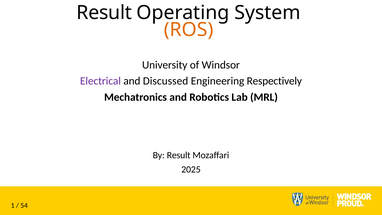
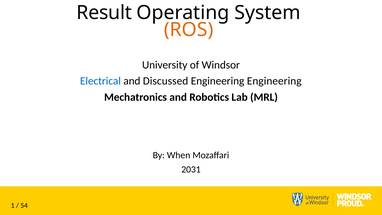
Electrical colour: purple -> blue (100, 81)
Engineering Respectively: Respectively -> Engineering (274, 81)
By Result: Result -> When (179, 155)
2025: 2025 -> 2031 (191, 169)
